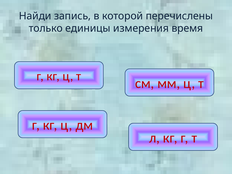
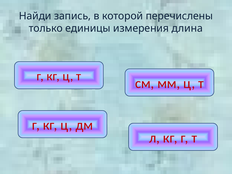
время: время -> длина (187, 28)
